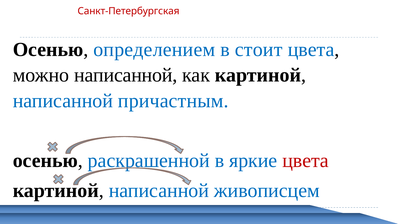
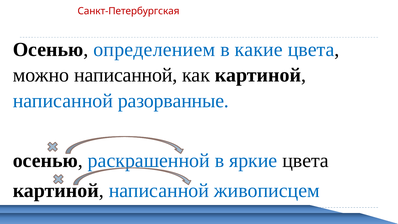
стоит: стоит -> какие (259, 50)
причастным: причастным -> разорванные (173, 101)
цвета colour: red -> black (306, 161)
